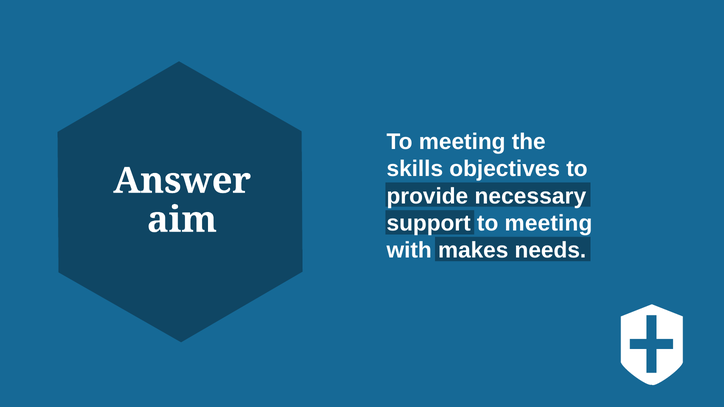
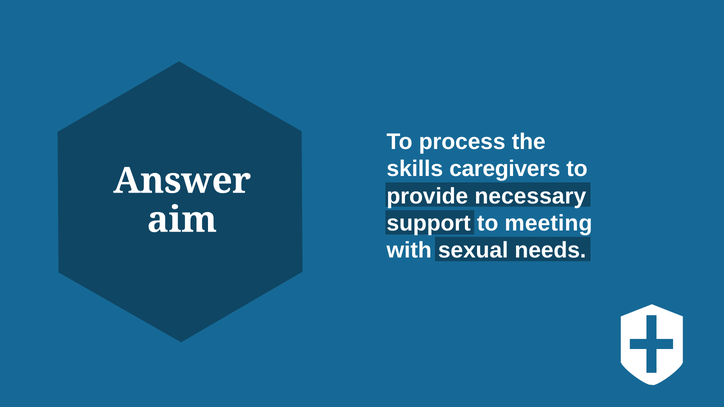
meeting: meeting -> process (462, 142)
objectives: objectives -> caregivers (505, 169)
makes: makes -> sexual (473, 251)
